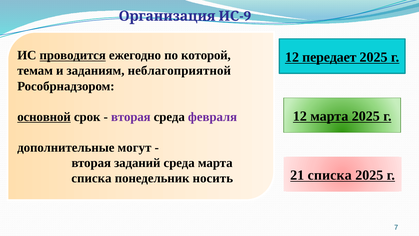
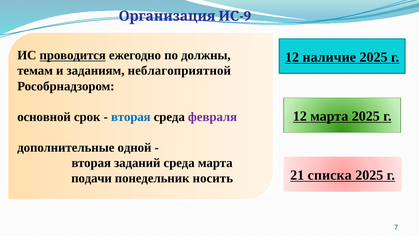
которой: которой -> должны (206, 55)
передает: передает -> наличие (329, 57)
основной underline: present -> none (44, 117)
вторая colour: purple -> blue (131, 117)
могут: могут -> одной (135, 147)
списка: списка -> подачи (92, 178)
